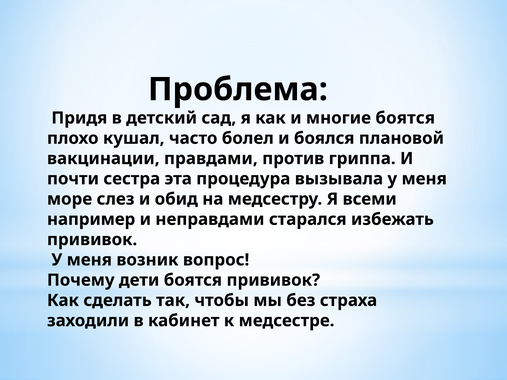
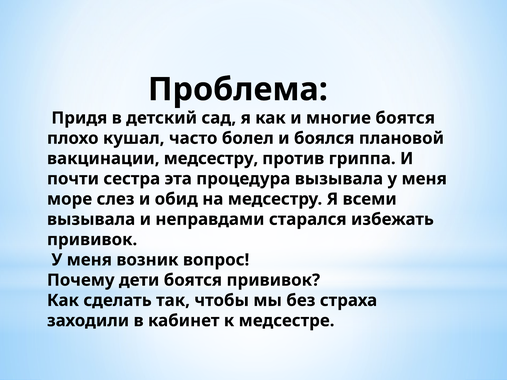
вакцинации правдами: правдами -> медсестру (211, 159)
например: например -> вызывала (91, 219)
